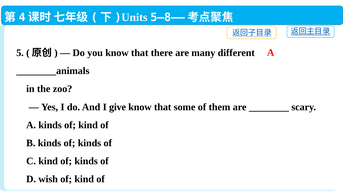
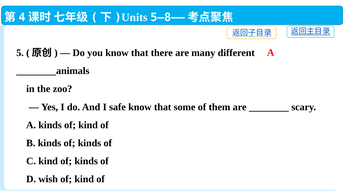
give: give -> safe (117, 107)
